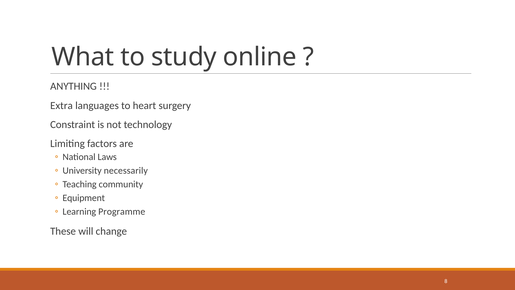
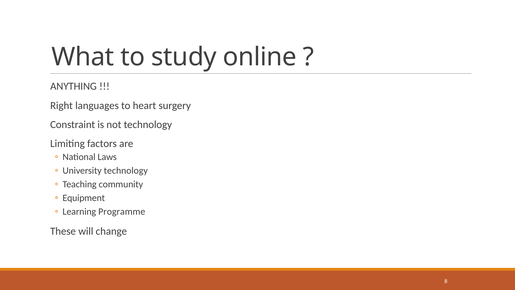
Extra: Extra -> Right (62, 105)
University necessarily: necessarily -> technology (126, 170)
